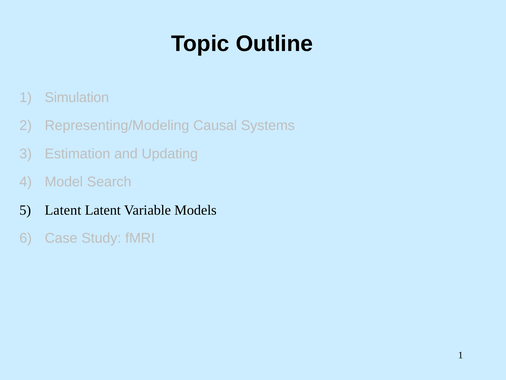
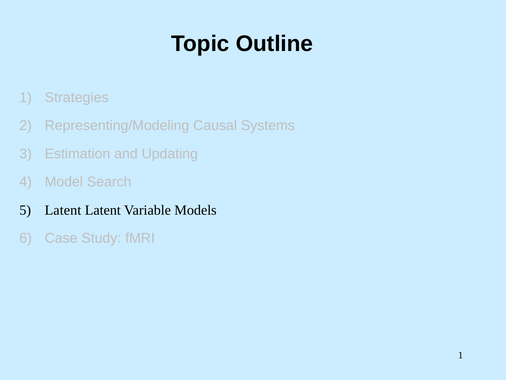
Simulation: Simulation -> Strategies (77, 97)
